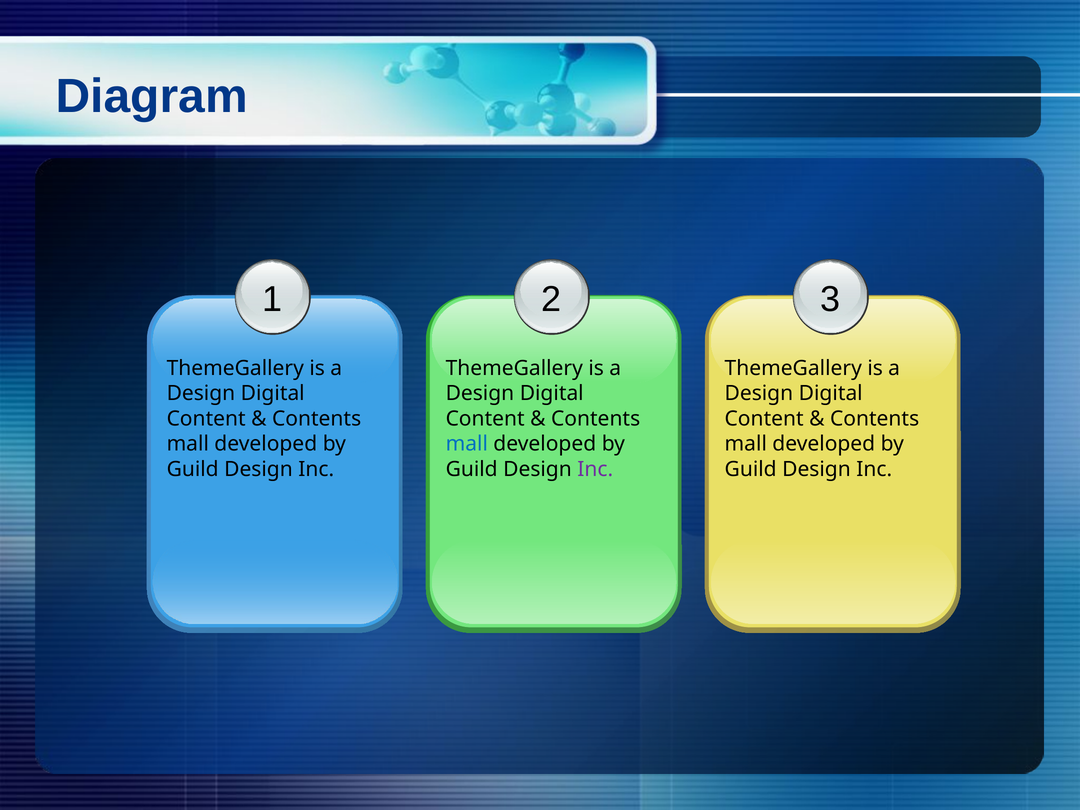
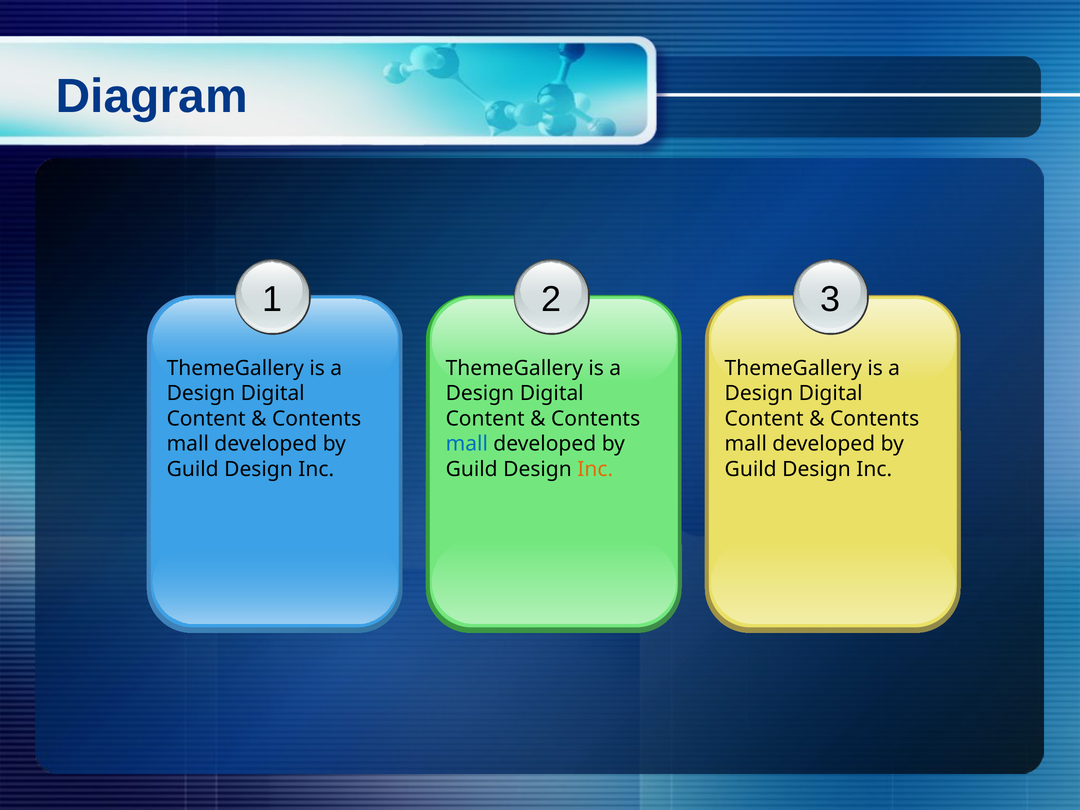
Inc colour: purple -> orange (595, 469)
